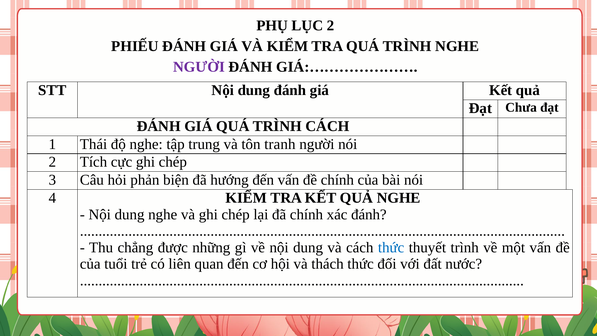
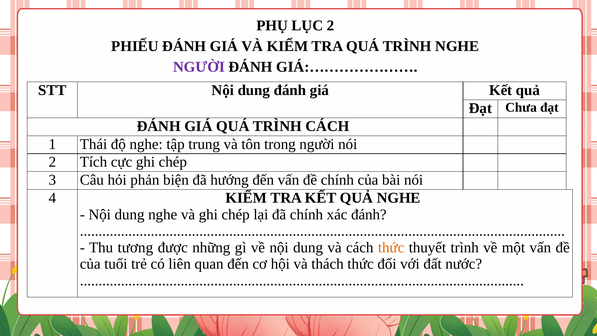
tranh: tranh -> trong (280, 144)
chẳng: chẳng -> tương (135, 247)
thức colour: blue -> orange (391, 247)
